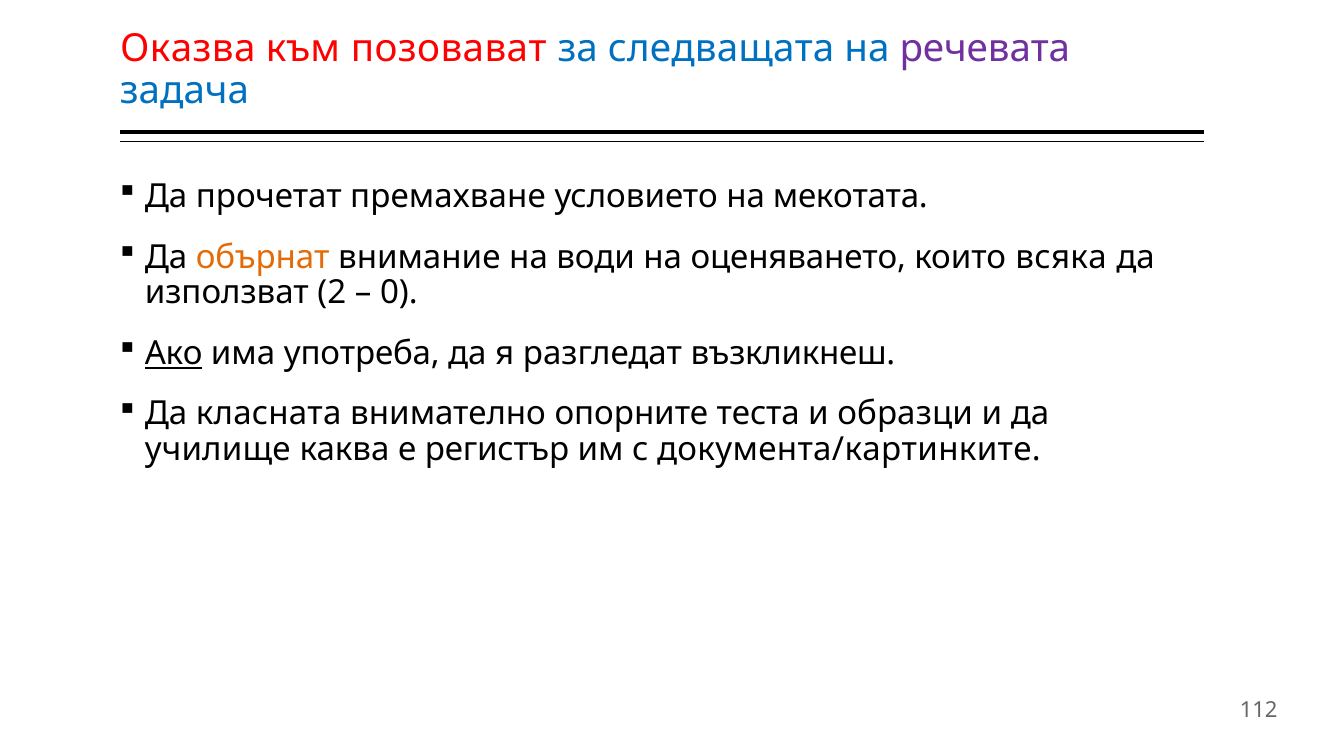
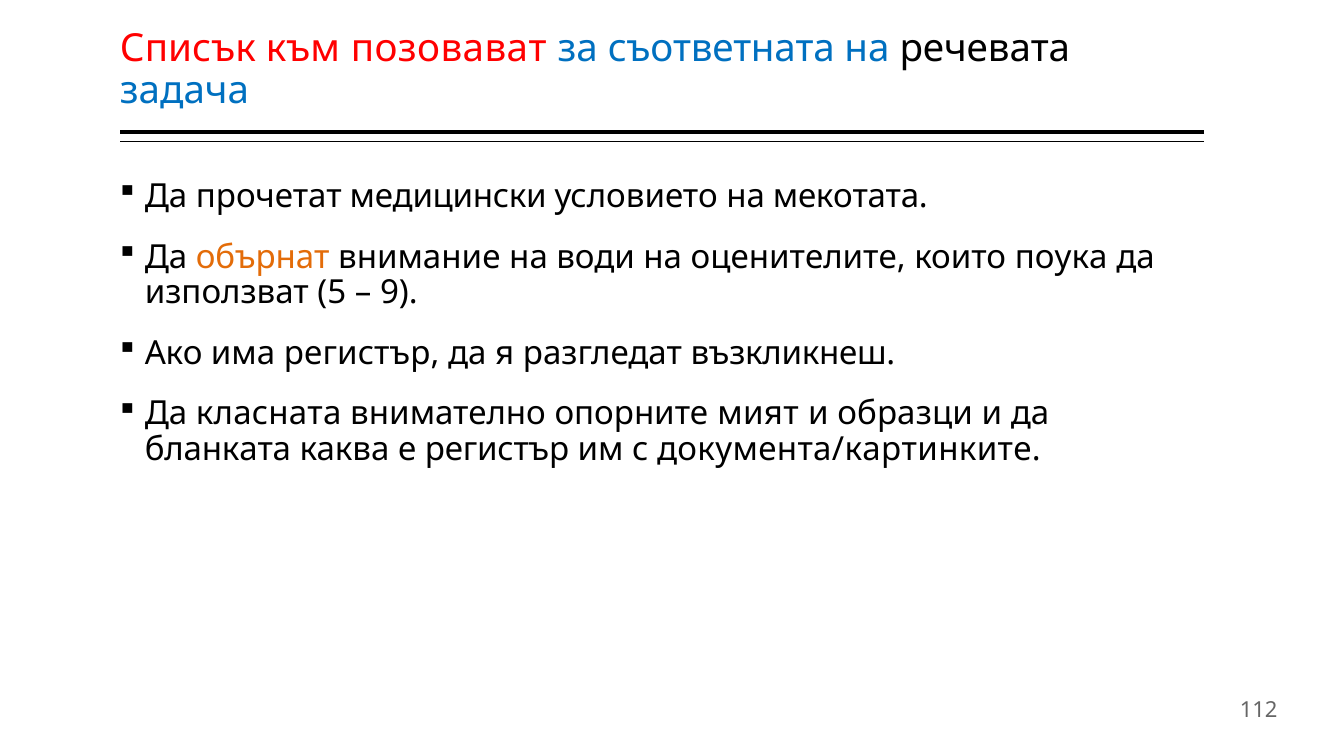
Оказва: Оказва -> Списък (188, 49)
следващата: следващата -> съответната (721, 49)
речевата colour: purple -> black (985, 49)
премахване: премахване -> медицински (448, 196)
оценяването: оценяването -> оценителите (798, 257)
всяка: всяка -> поука (1061, 257)
2: 2 -> 5 (332, 293)
0: 0 -> 9 (399, 293)
Ако underline: present -> none (174, 353)
има употреба: употреба -> регистър (362, 353)
теста: теста -> мият (758, 414)
училище: училище -> бланката (218, 450)
